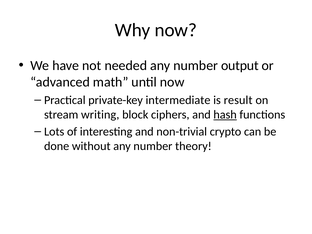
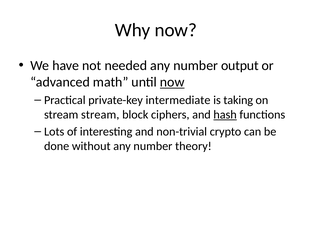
now underline: none -> present (172, 82)
result: result -> taking (238, 100)
stream writing: writing -> stream (100, 115)
